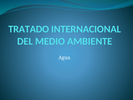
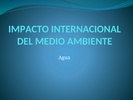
TRATADO: TRATADO -> IMPACTO (29, 29)
